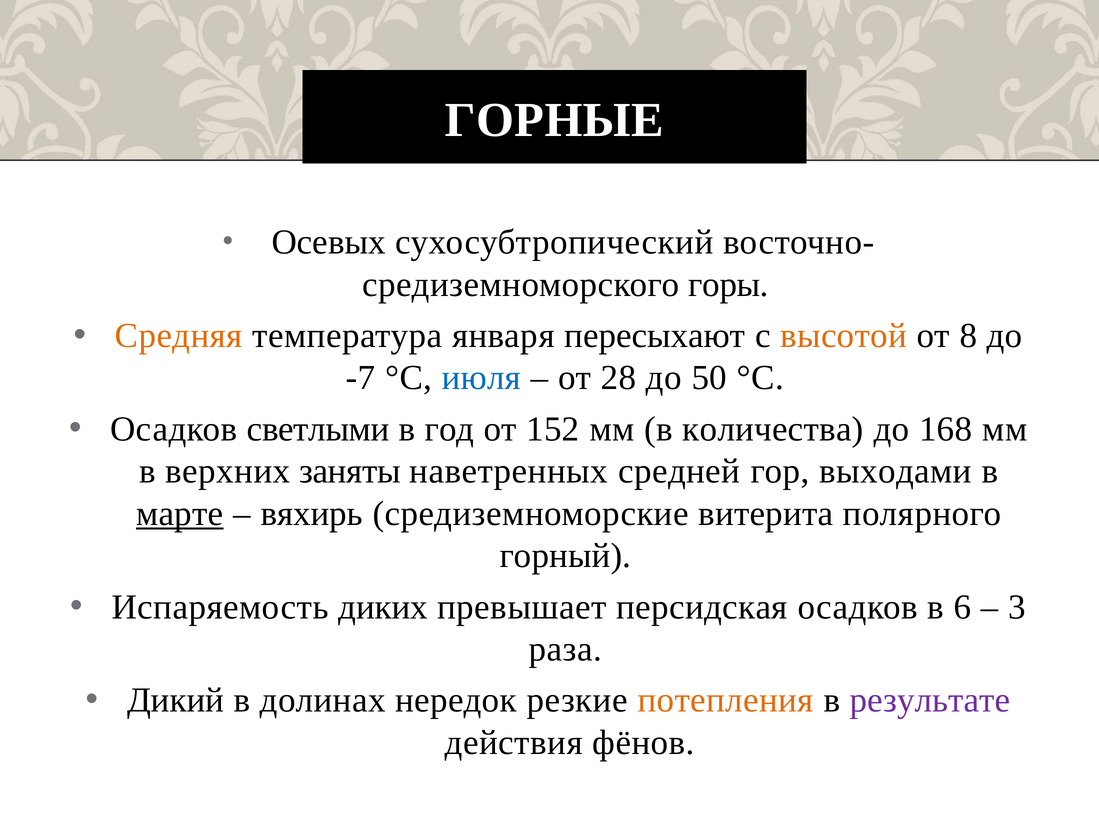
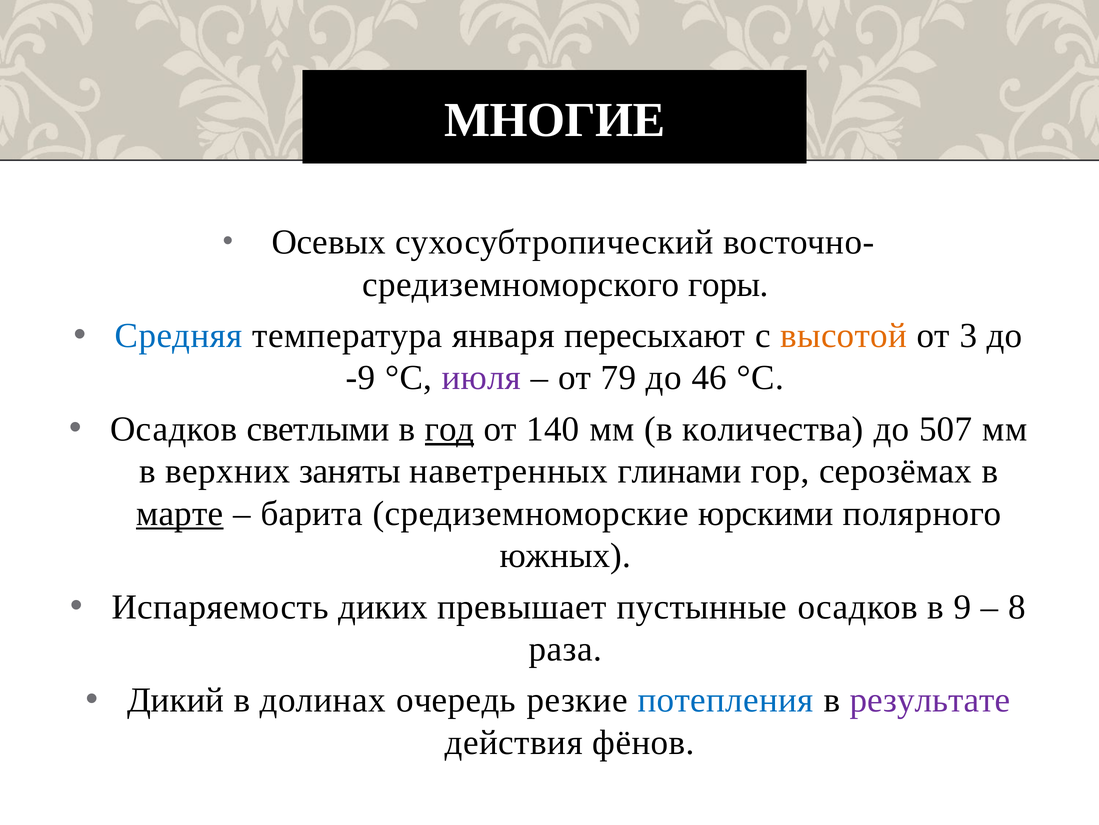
ГОРНЫЕ: ГОРНЫЕ -> МНОГИЕ (555, 120)
Средняя colour: orange -> blue (179, 335)
8: 8 -> 3 (968, 335)
-7: -7 -> -9 (360, 378)
июля colour: blue -> purple (482, 378)
28: 28 -> 79 (618, 378)
50: 50 -> 46 (709, 378)
год underline: none -> present (450, 429)
152: 152 -> 140 (553, 429)
168: 168 -> 507 (946, 429)
средней: средней -> глинами (680, 471)
выходами: выходами -> серозёмах (895, 471)
вяхирь: вяхирь -> барита (312, 513)
витерита: витерита -> юрскими (766, 513)
горный: горный -> южных (565, 555)
персидская: персидская -> пустынные (702, 606)
6: 6 -> 9 (962, 606)
3: 3 -> 8 (1017, 606)
нередок: нередок -> очередь (456, 700)
потепления colour: orange -> blue (725, 700)
